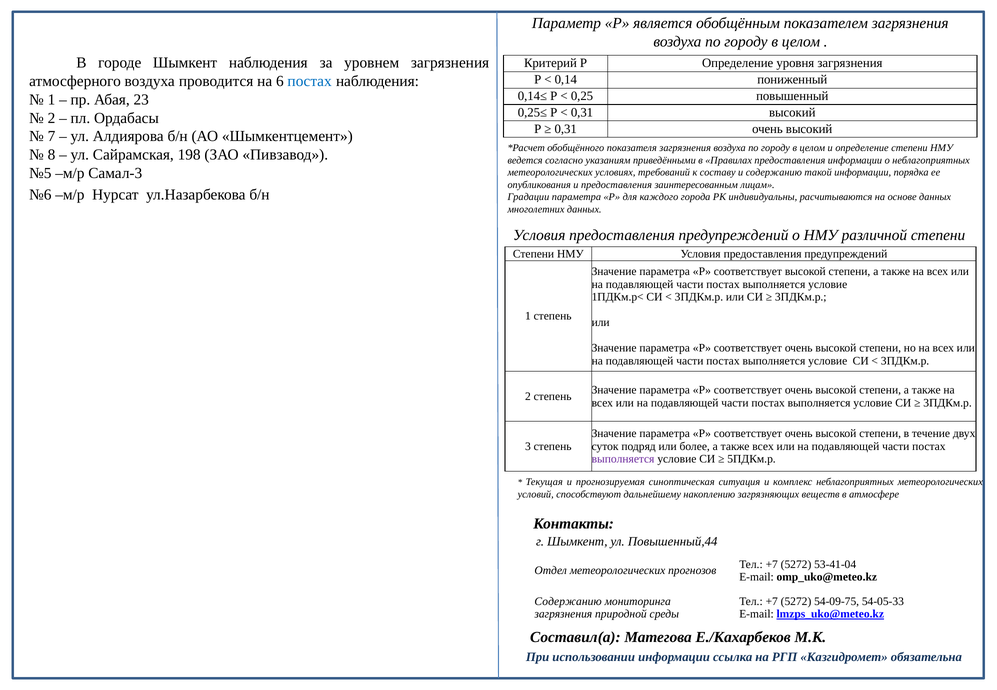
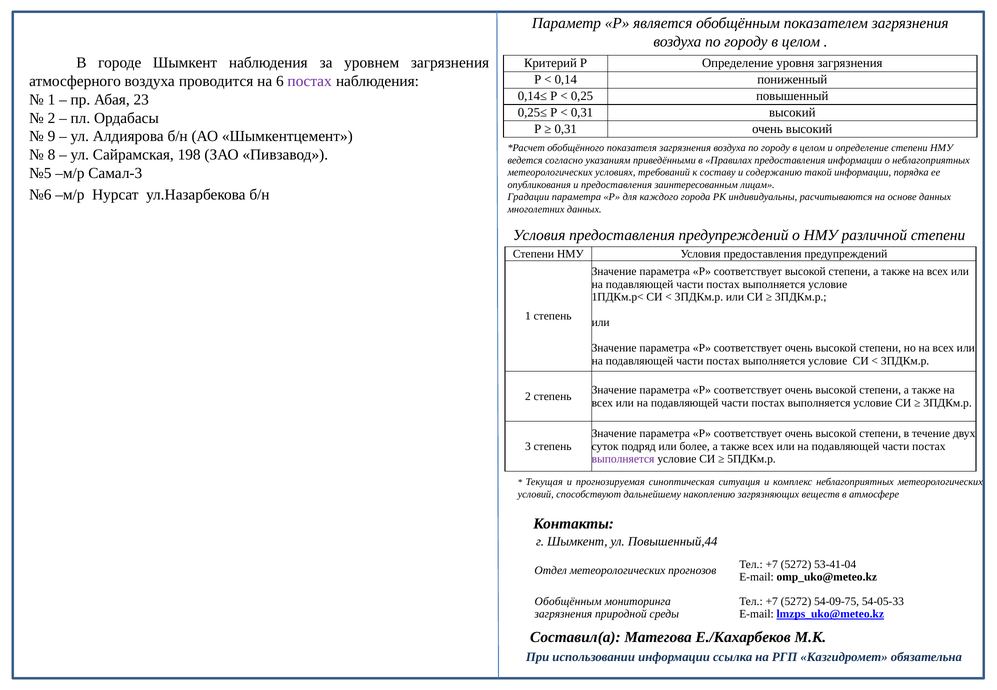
постах colour: blue -> purple (310, 81)
7: 7 -> 9 (51, 136)
Содержанию: Содержанию -> Обобщённым (568, 601)
